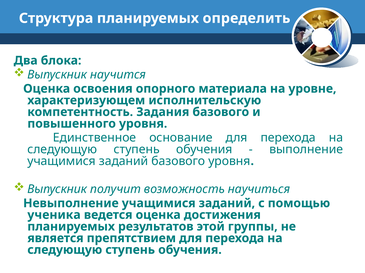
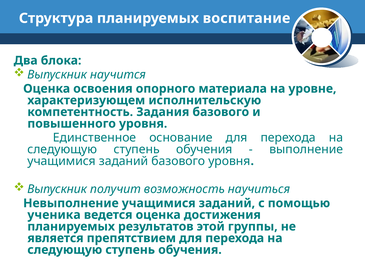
определить: определить -> воспитание (246, 18)
